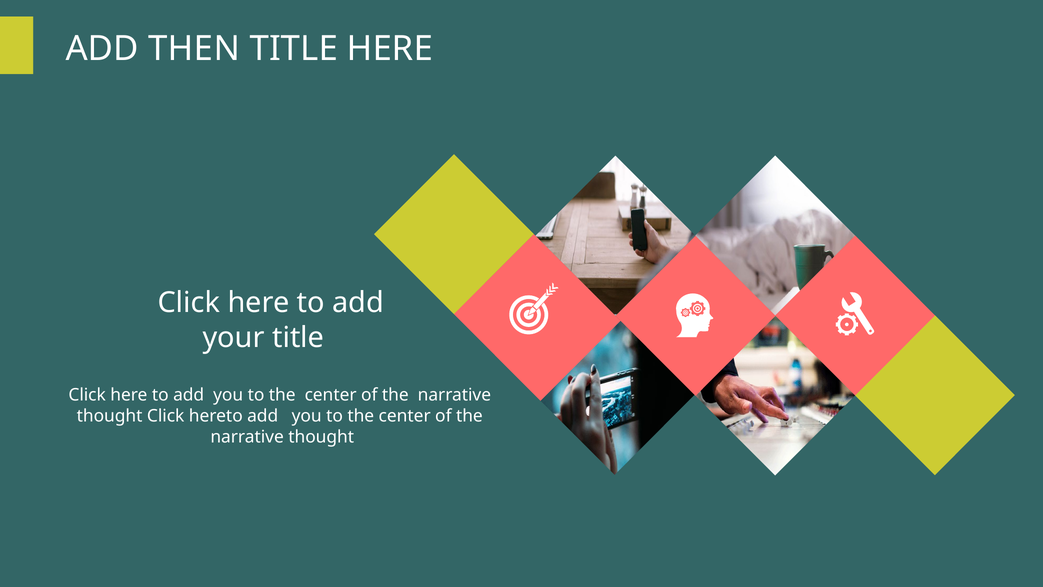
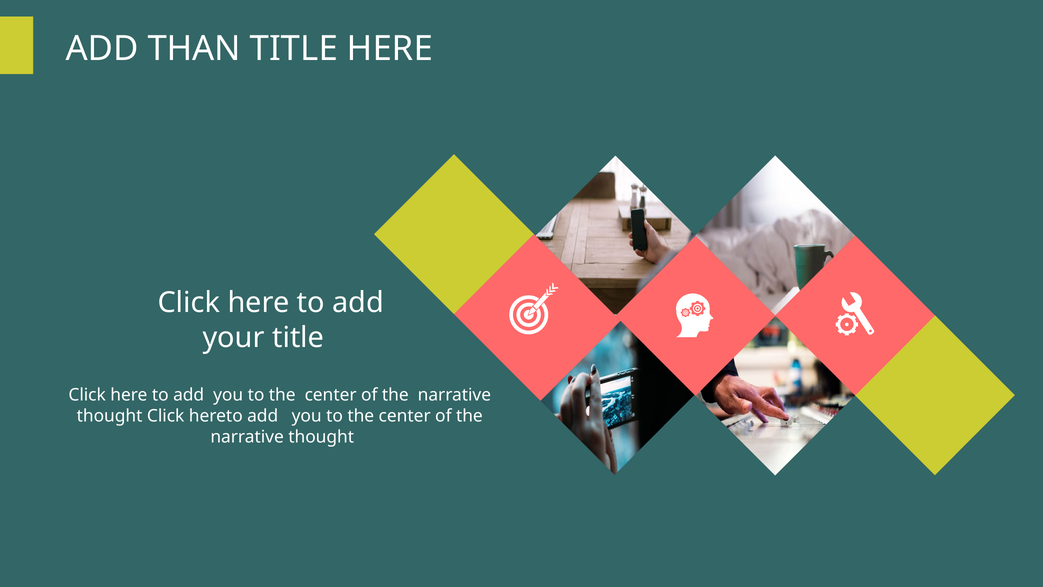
THEN: THEN -> THAN (194, 49)
